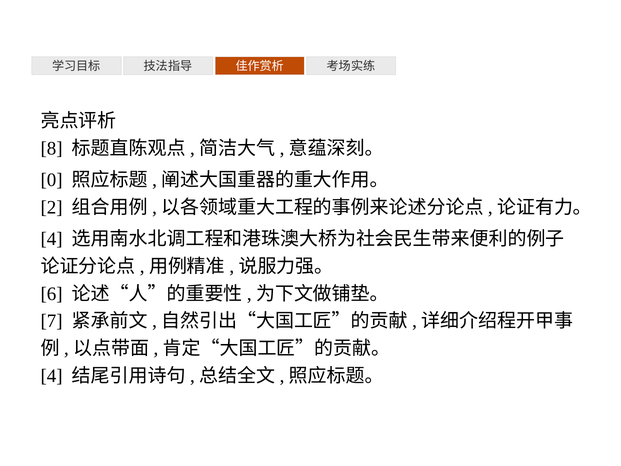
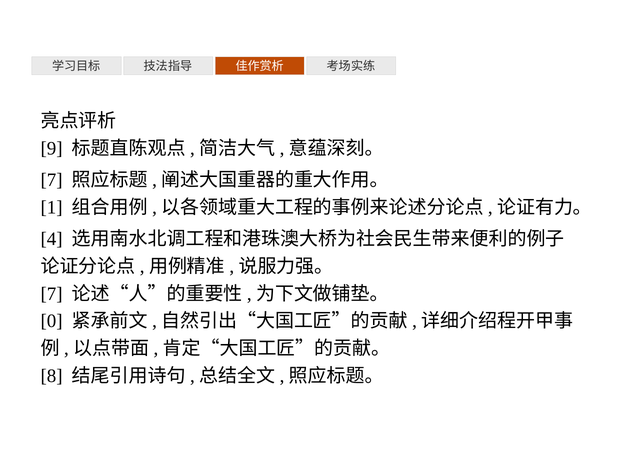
8: 8 -> 9 (52, 148)
0: 0 -> 7 (52, 180)
2: 2 -> 1 (52, 207)
6: 6 -> 7 (52, 294)
7: 7 -> 0 (52, 321)
4: 4 -> 8 (52, 376)
